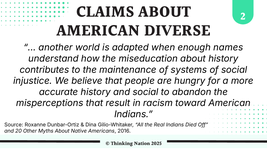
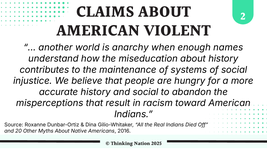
DIVERSE: DIVERSE -> VIOLENT (177, 31)
adapted: adapted -> anarchy (130, 48)
